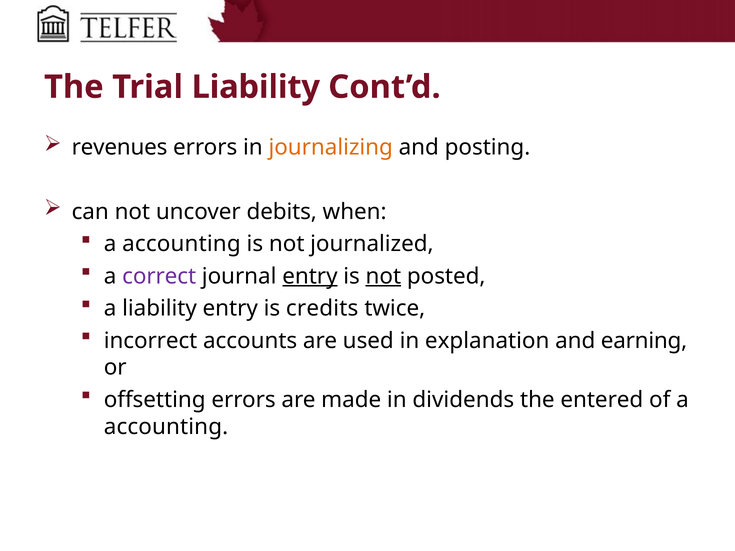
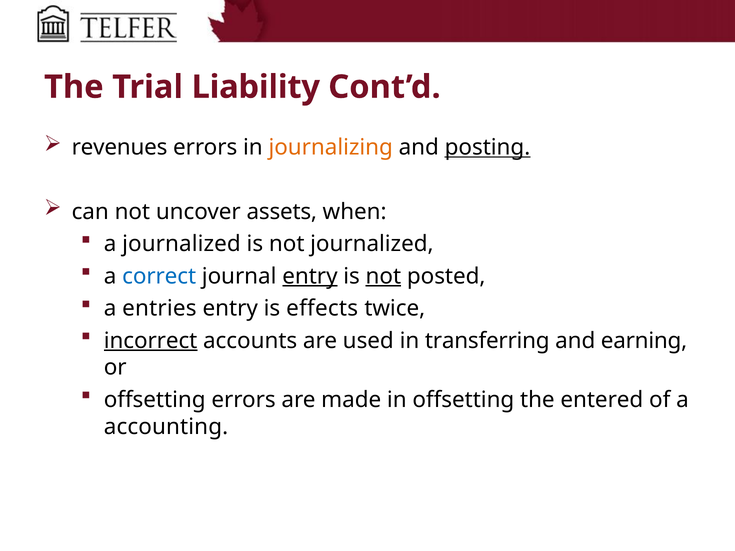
posting underline: none -> present (487, 147)
debits: debits -> assets (282, 212)
accounting: accounting -> journalized (181, 244)
correct colour: purple -> blue (159, 276)
a liability: liability -> entries (159, 309)
credits: credits -> effects (322, 309)
incorrect underline: none -> present (151, 341)
explanation: explanation -> transferring (487, 341)
in dividends: dividends -> offsetting (463, 400)
